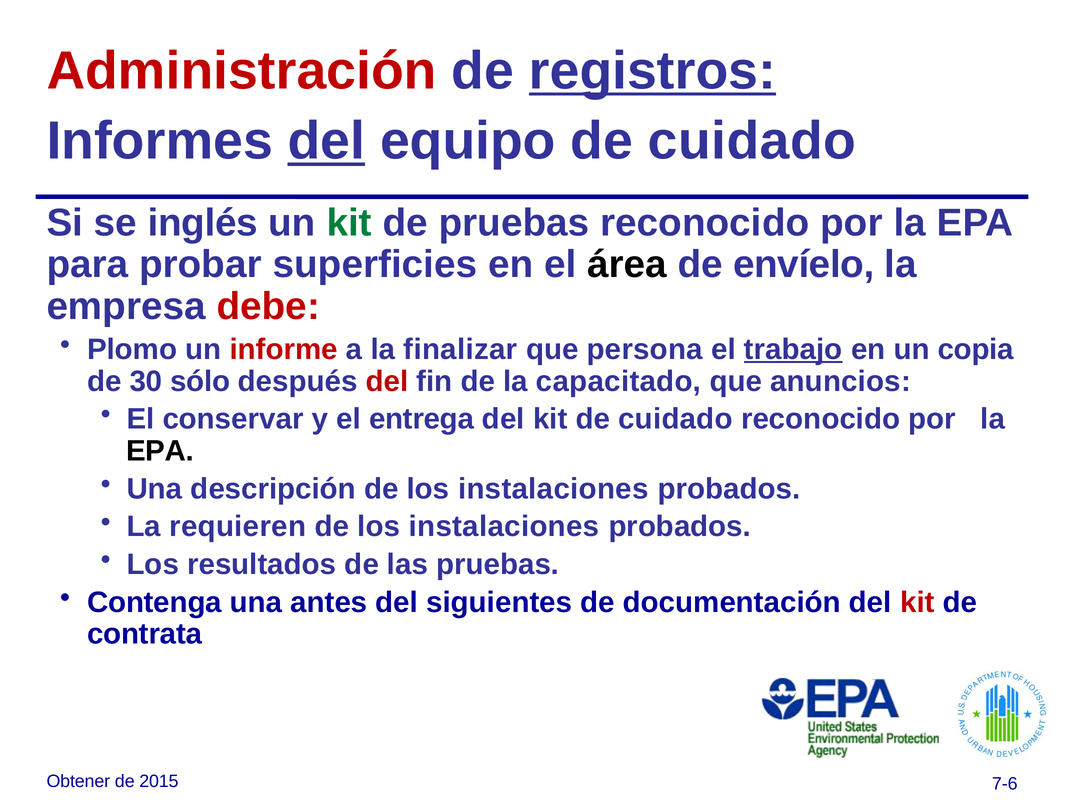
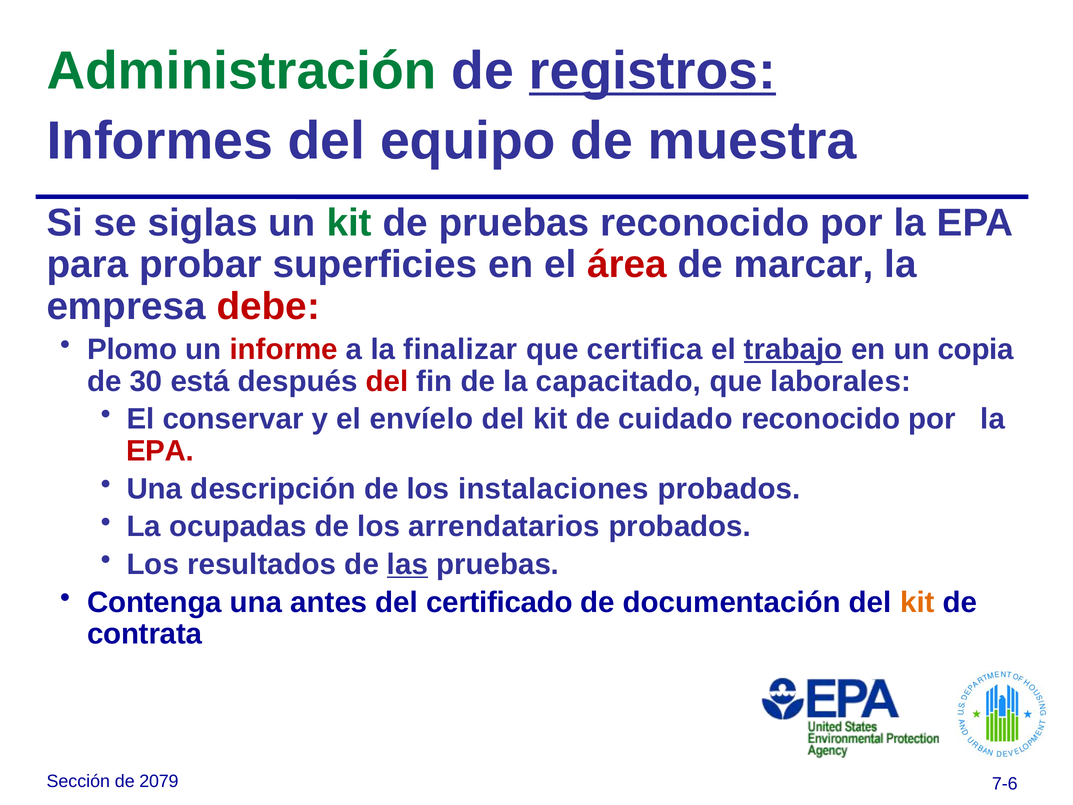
Administración colour: red -> green (242, 71)
del underline: present -> none (326, 141)
equipo de cuidado: cuidado -> muestra (752, 141)
inglés: inglés -> siglas (203, 223)
área colour: black -> red (627, 265)
envíelo: envíelo -> marcar (804, 265)
persona: persona -> certifica (645, 349)
sólo: sólo -> está (200, 381)
anuncios: anuncios -> laborales (841, 381)
entrega: entrega -> envíelo (421, 419)
EPA colour: black -> red (160, 451)
requieren: requieren -> ocupadas (238, 526)
instalaciones: instalaciones -> arrendatarios (504, 526)
las underline: none -> present (408, 564)
siguientes: siguientes -> certificado (499, 602)
kit colour: red -> orange (917, 602)
Obtener: Obtener -> Sección (78, 781)
2015: 2015 -> 2079 (159, 781)
